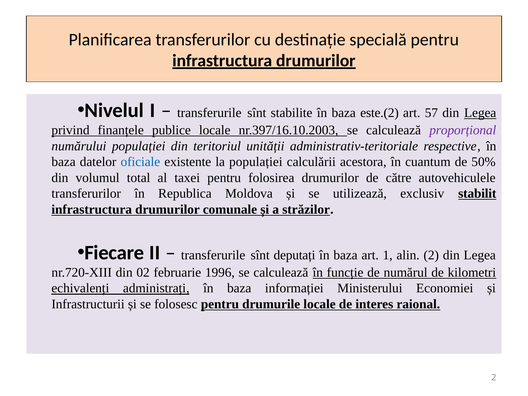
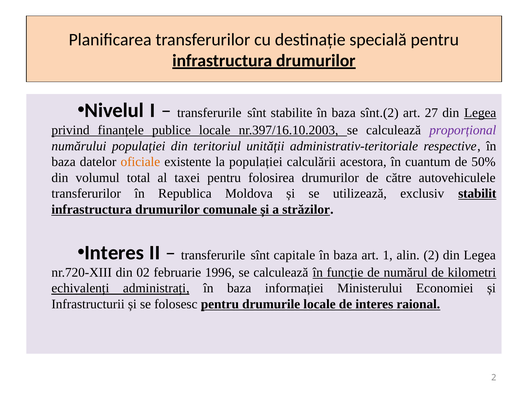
este.(2: este.(2 -> sînt.(2 (379, 113)
57: 57 -> 27 (431, 113)
oficiale colour: blue -> orange (140, 162)
Fiecare: Fiecare -> Interes (114, 253)
deputați: deputați -> capitale (294, 255)
